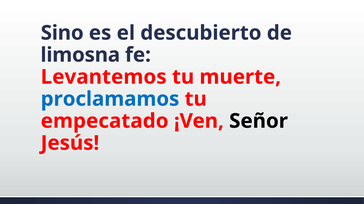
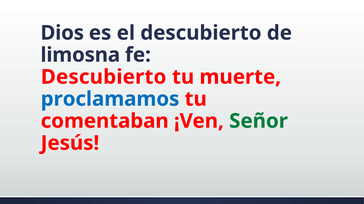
Sino: Sino -> Dios (62, 33)
Levantemos: Levantemos -> Descubierto (104, 77)
empecatado: empecatado -> comentaban (105, 121)
Señor colour: black -> green (259, 121)
